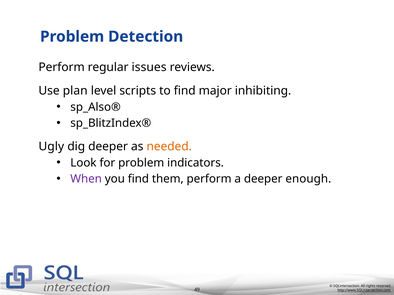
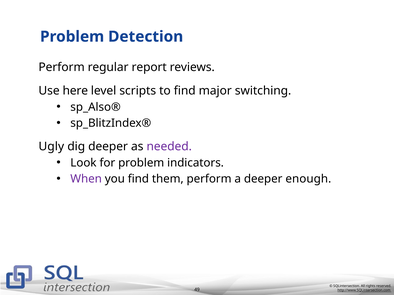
issues: issues -> report (149, 67)
plan: plan -> here (75, 91)
inhibiting: inhibiting -> switching (263, 91)
needed colour: orange -> purple (169, 147)
